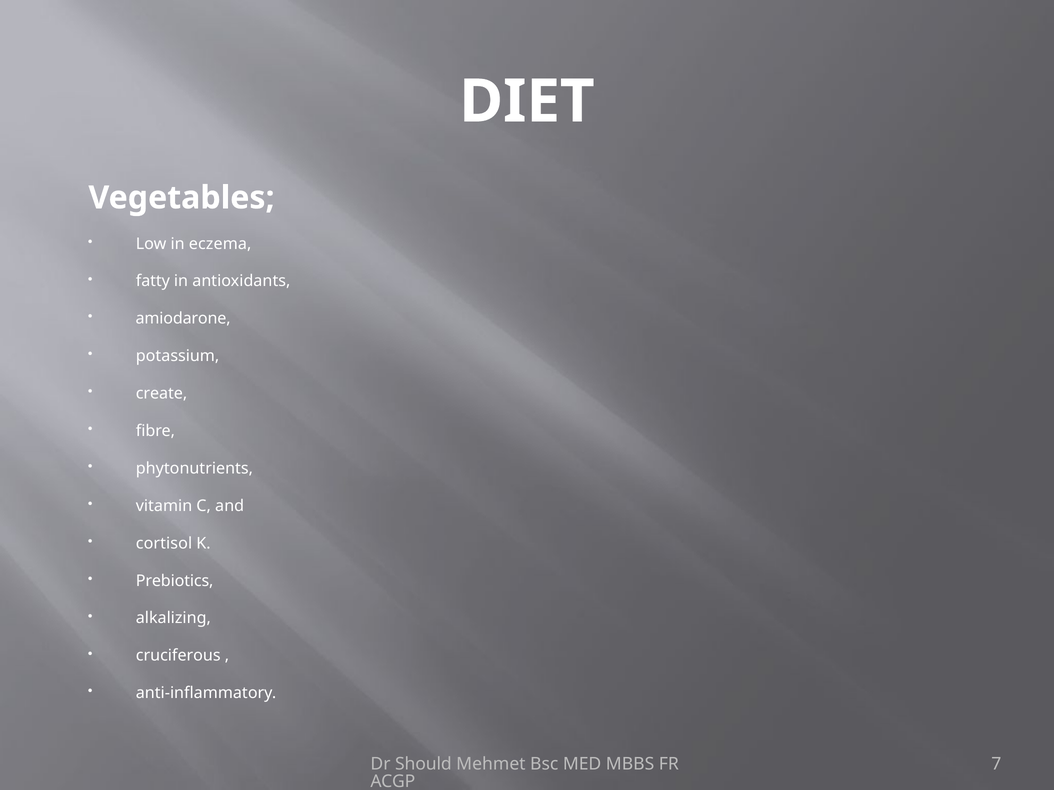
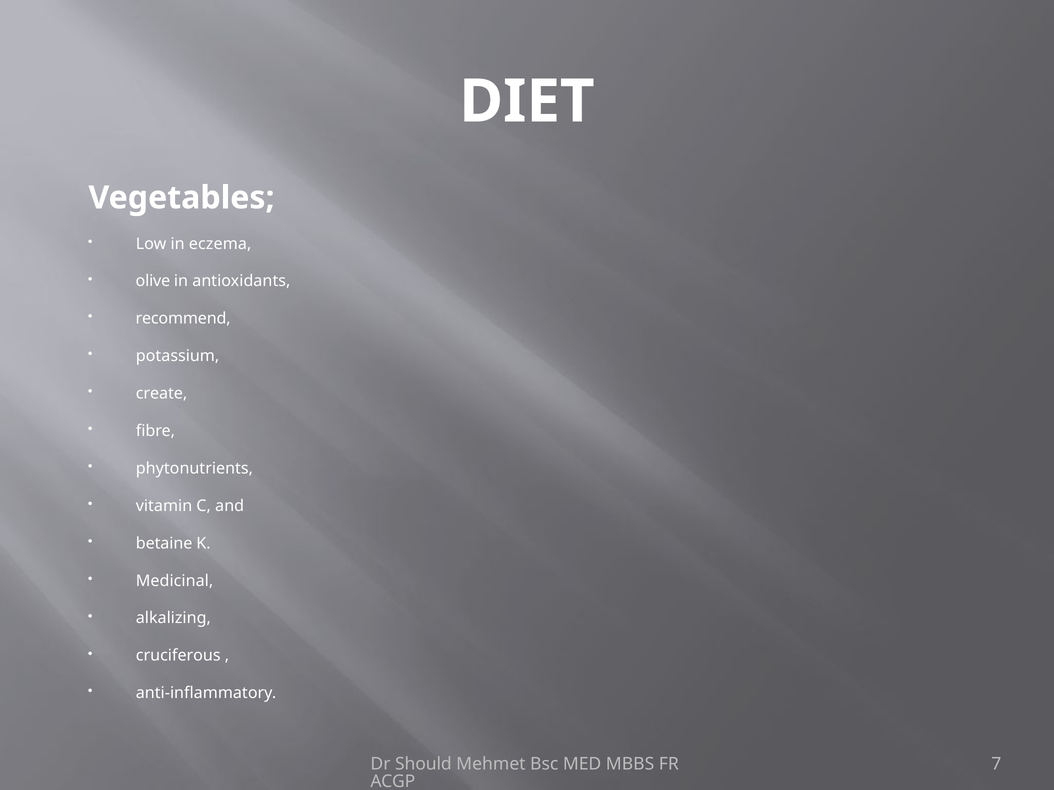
fatty: fatty -> olive (153, 281)
amiodarone: amiodarone -> recommend (183, 319)
cortisol: cortisol -> betaine (164, 544)
Prebiotics: Prebiotics -> Medicinal (175, 581)
